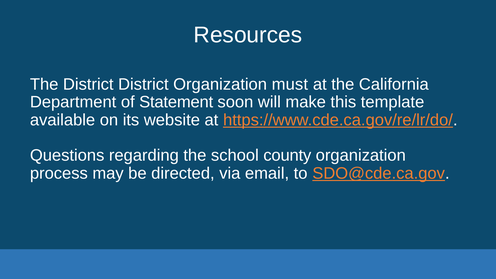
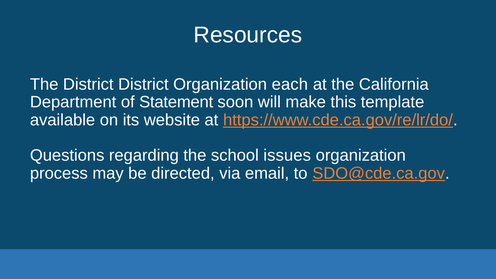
must: must -> each (290, 84)
county: county -> issues (287, 155)
